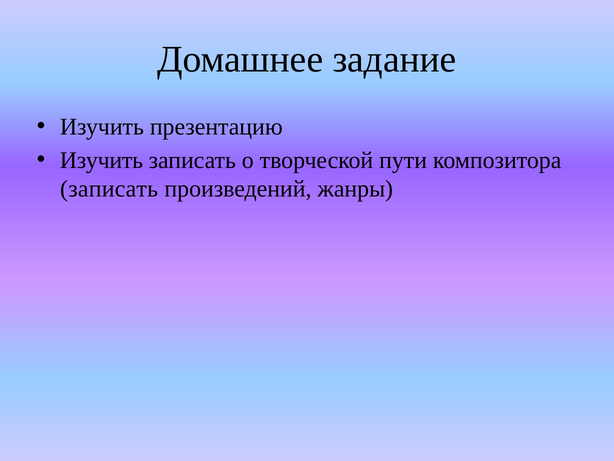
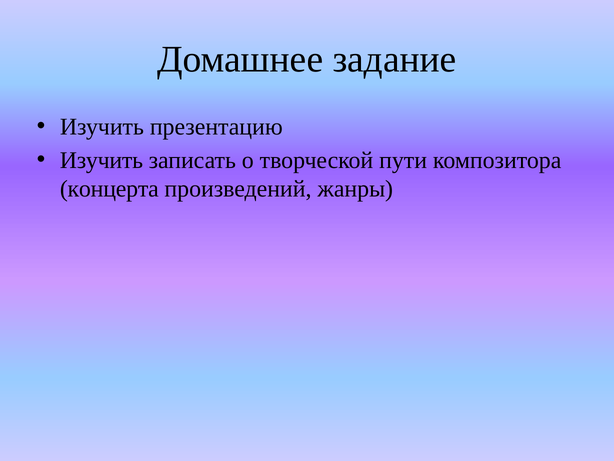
записать: записать -> концерта (109, 189)
